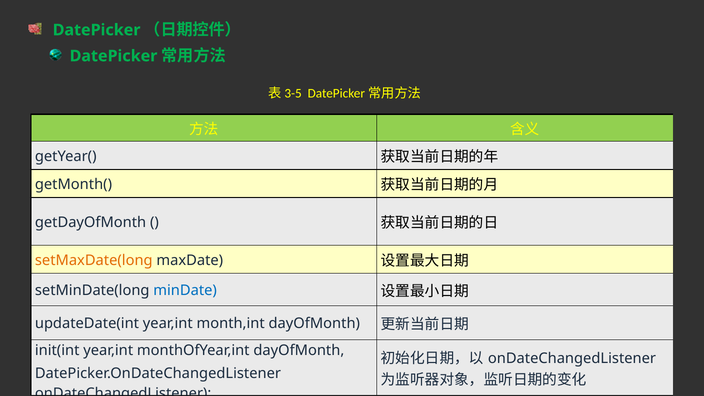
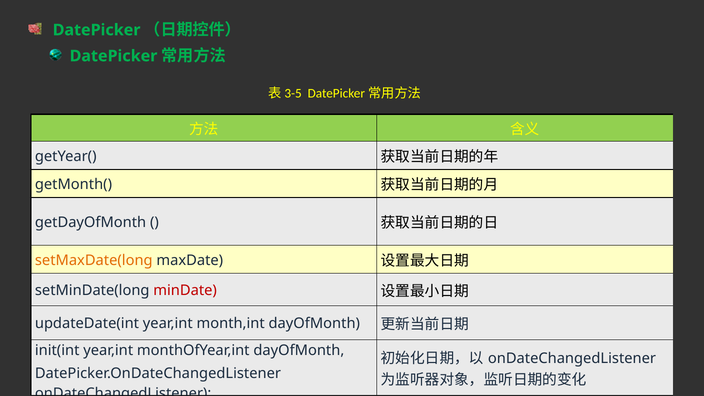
minDate colour: blue -> red (185, 290)
